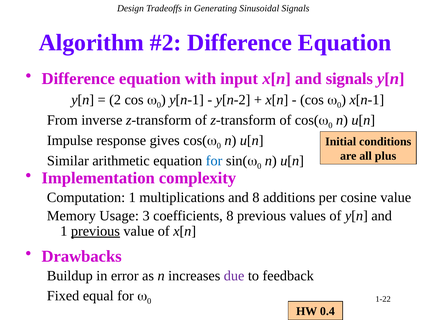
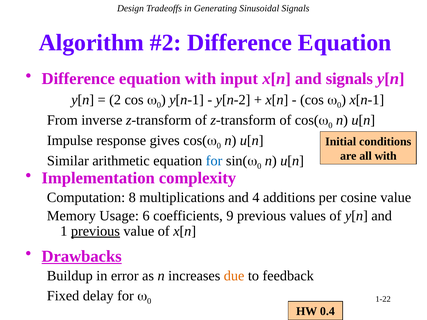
all plus: plus -> with (386, 156)
Computation 1: 1 -> 8 (132, 198)
and 8: 8 -> 4 (256, 198)
3: 3 -> 6 (146, 216)
coefficients 8: 8 -> 9 (230, 216)
Drawbacks underline: none -> present (82, 256)
due colour: purple -> orange (234, 276)
equal: equal -> delay (98, 296)
